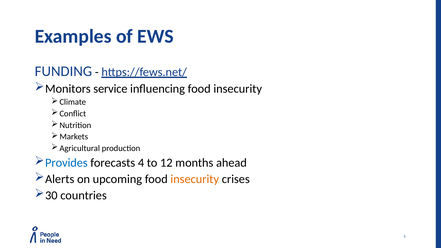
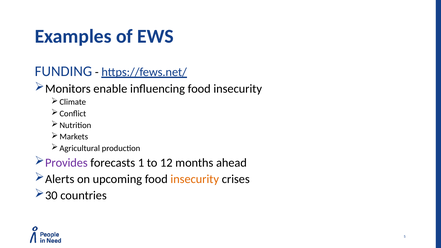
service: service -> enable (110, 89)
Provides colour: blue -> purple (66, 163)
4: 4 -> 1 (141, 163)
